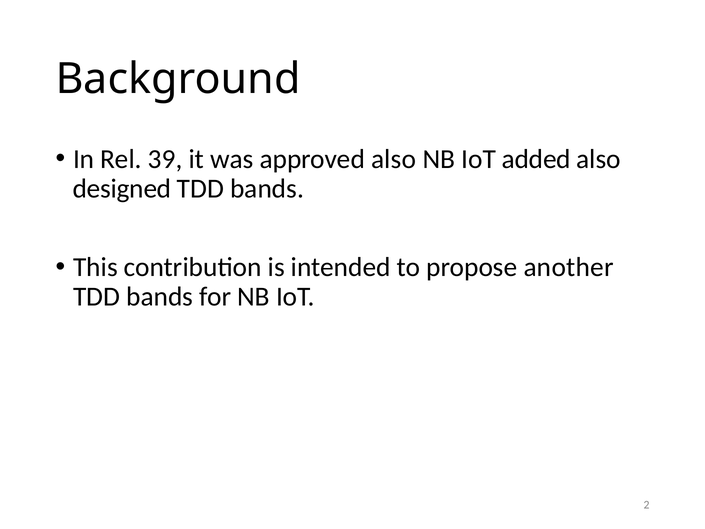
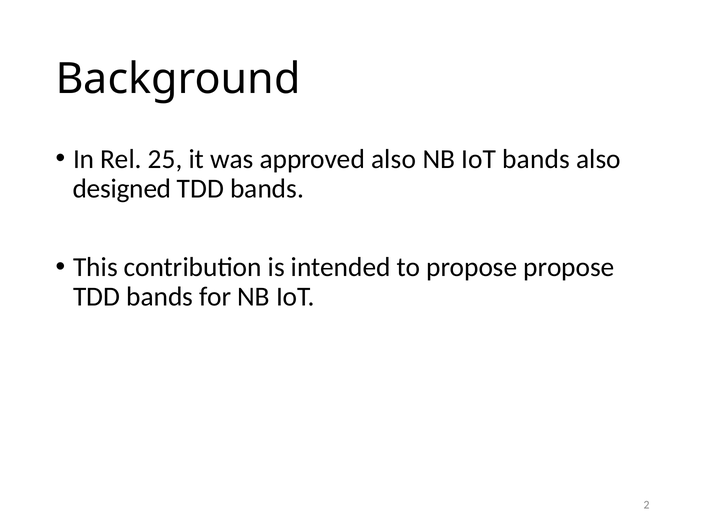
39: 39 -> 25 (165, 159)
IoT added: added -> bands (536, 159)
propose another: another -> propose (569, 267)
